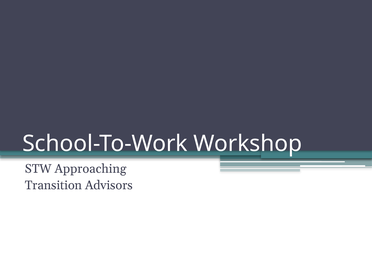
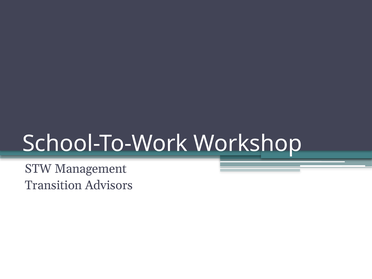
Approaching: Approaching -> Management (91, 169)
